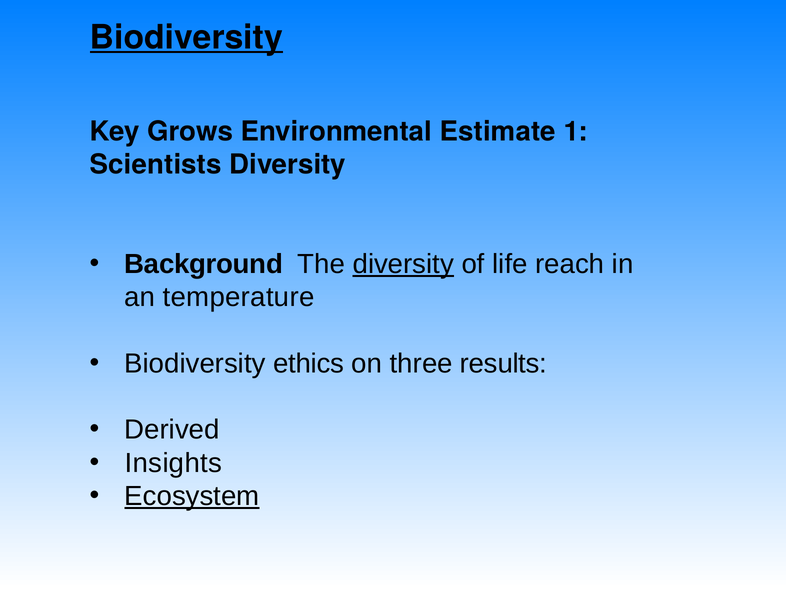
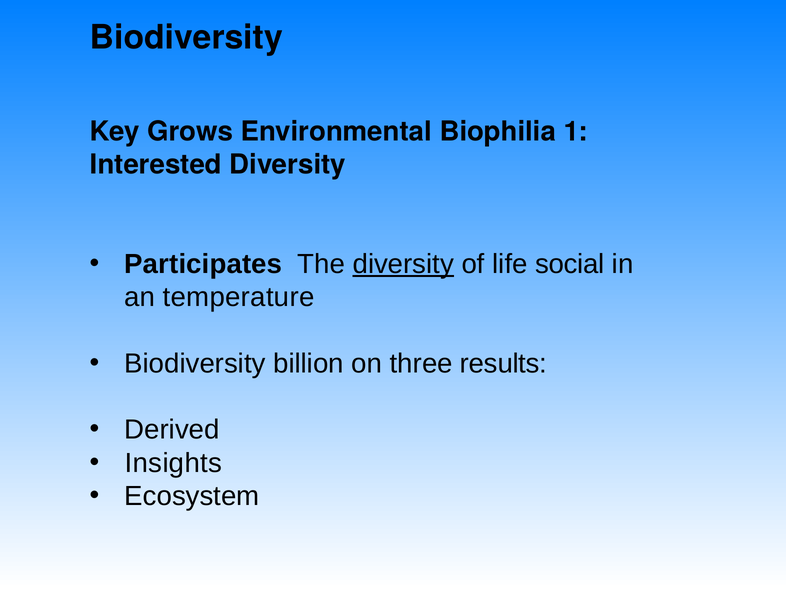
Biodiversity underline: present -> none (186, 38)
Estimate: Estimate -> Biophilia (498, 132)
Scientists: Scientists -> Interested (156, 165)
Background: Background -> Participates (203, 264)
reach: reach -> social (570, 264)
ethics: ethics -> billion (309, 364)
Ecosystem underline: present -> none (192, 497)
